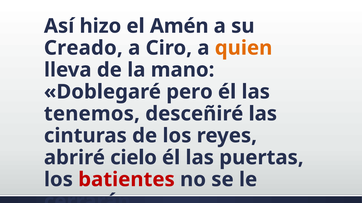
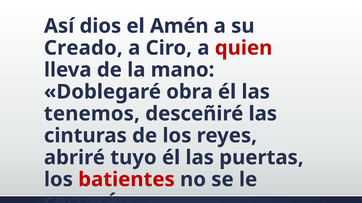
hizo: hizo -> dios (100, 26)
quien colour: orange -> red (244, 48)
pero: pero -> obra (189, 92)
cielo: cielo -> tuyo (133, 158)
